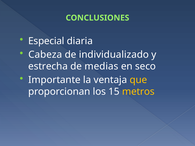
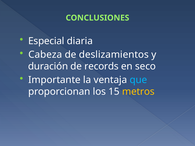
individualizado: individualizado -> deslizamientos (114, 55)
estrecha: estrecha -> duración (48, 66)
medias: medias -> records (102, 66)
que colour: yellow -> light blue (138, 80)
